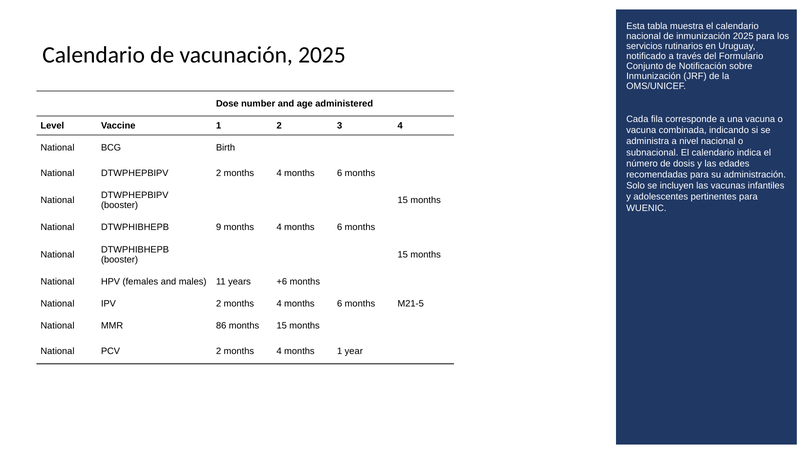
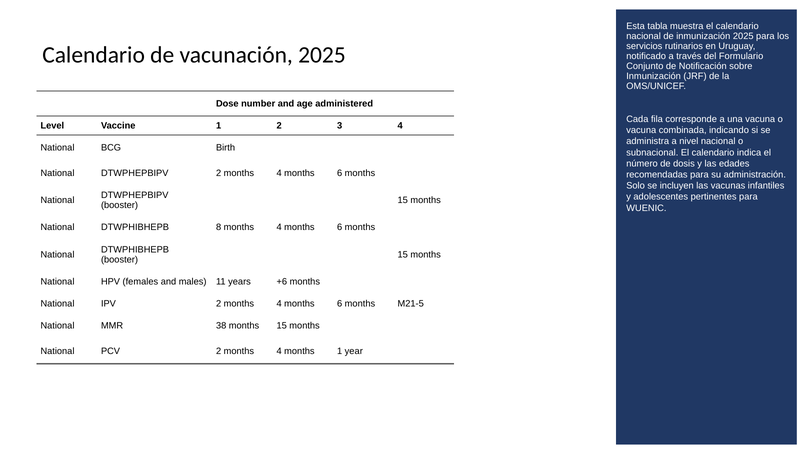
9: 9 -> 8 (219, 227)
86: 86 -> 38 (221, 326)
